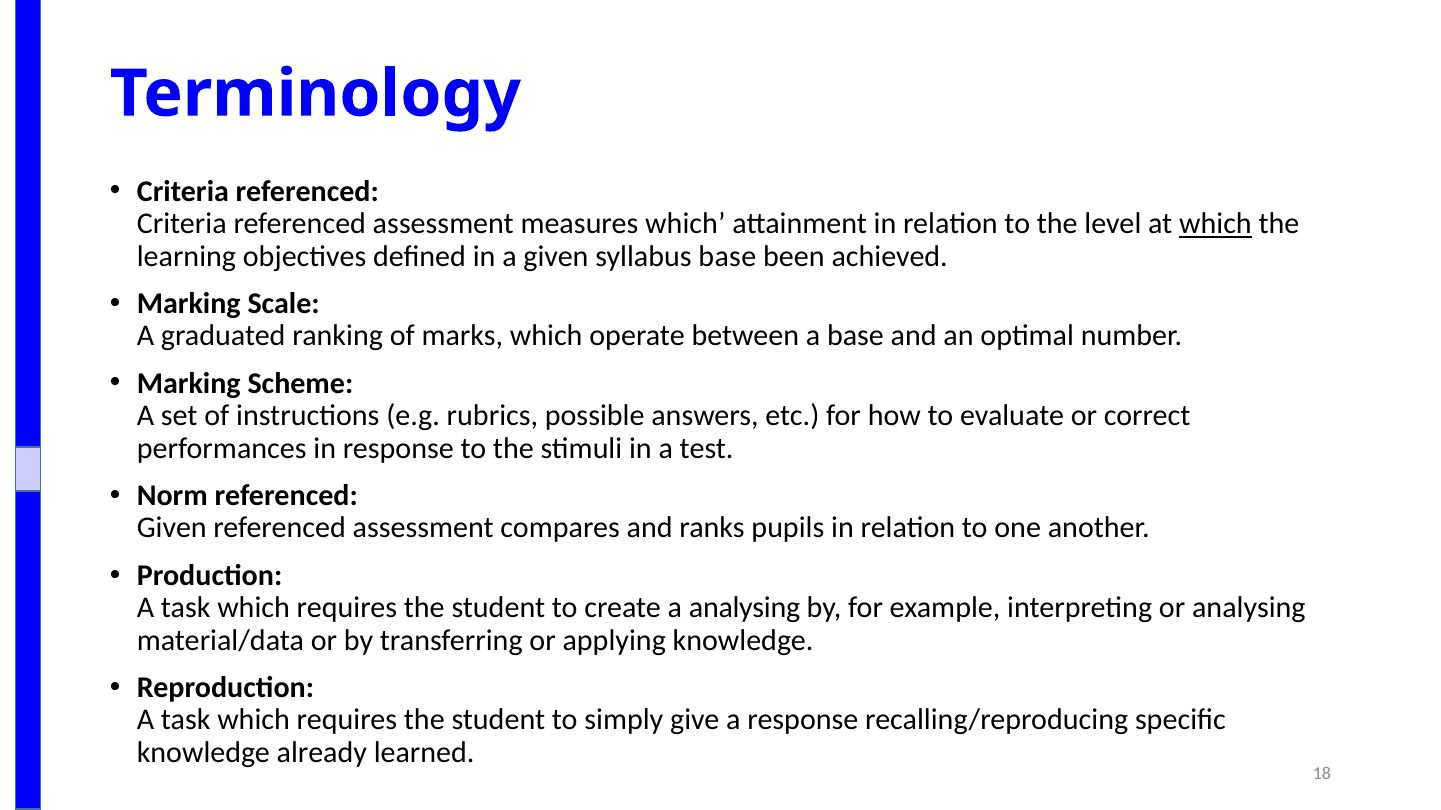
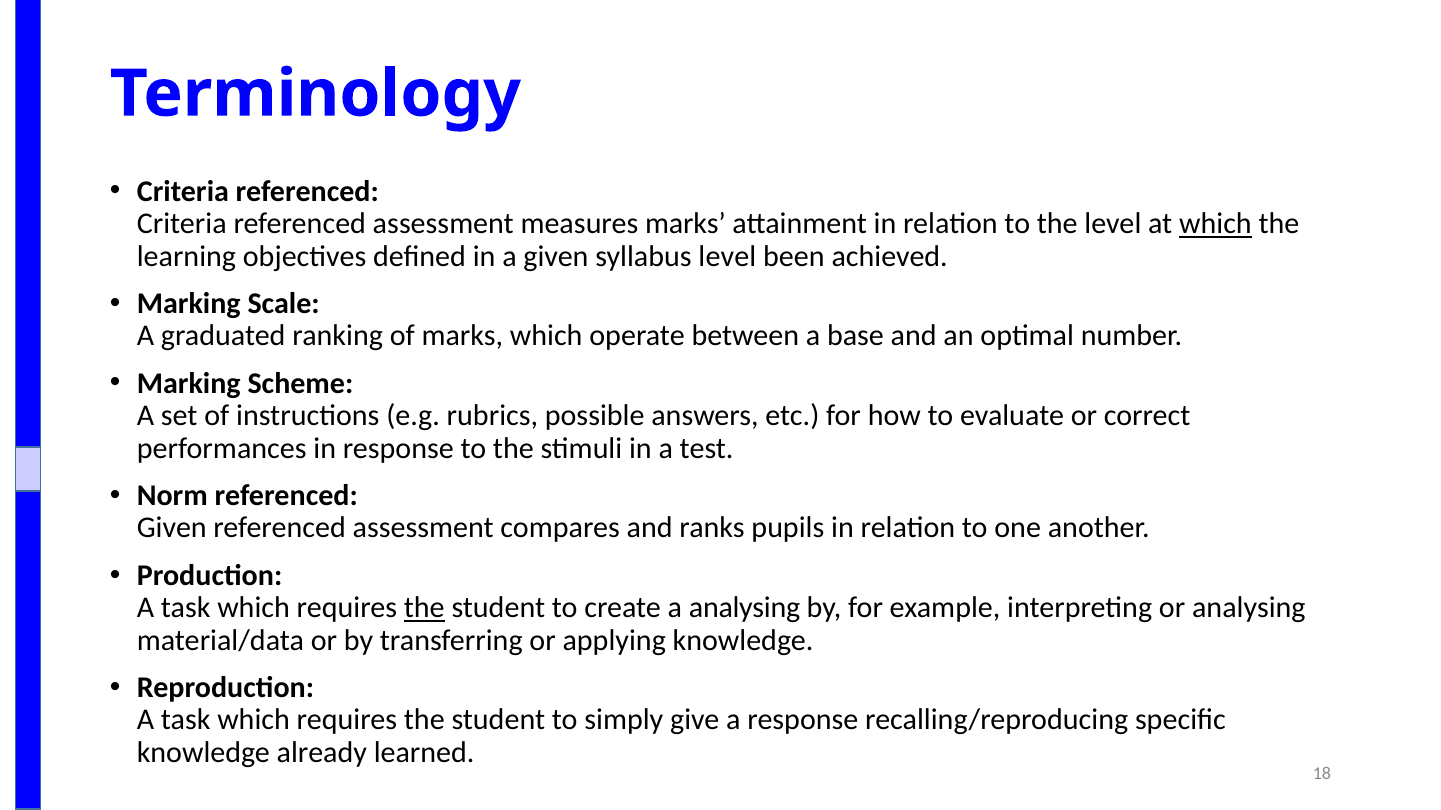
measures which: which -> marks (686, 224)
syllabus base: base -> level (727, 256)
the underline: none -> present (424, 608)
